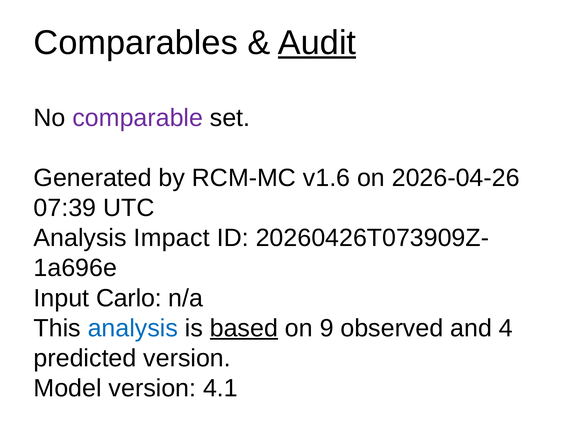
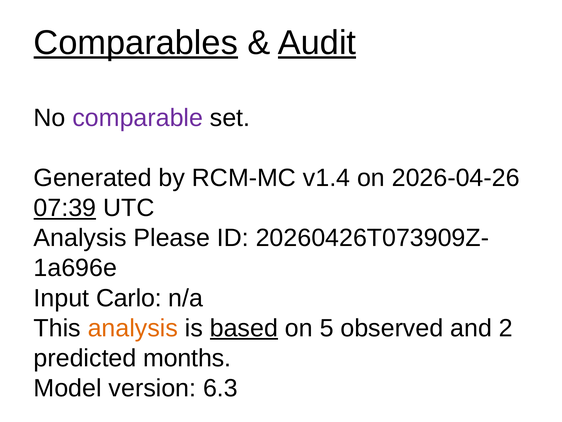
Comparables underline: none -> present (136, 43)
v1.6: v1.6 -> v1.4 (327, 178)
07:39 underline: none -> present (65, 208)
Impact: Impact -> Please (172, 238)
analysis colour: blue -> orange (133, 328)
9: 9 -> 5 (327, 328)
4: 4 -> 2 (506, 328)
predicted version: version -> months (187, 358)
4.1: 4.1 -> 6.3 (220, 388)
